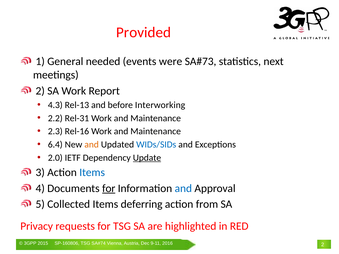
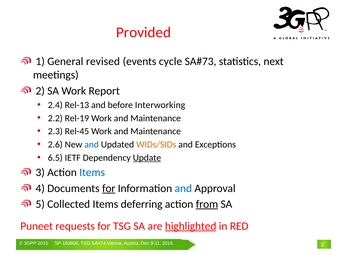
needed: needed -> revised (103, 62)
were: were -> cycle (171, 62)
4.3: 4.3 -> 2.4 (55, 105)
Rel-31: Rel-31 -> Rel-19 (77, 118)
Rel-16: Rel-16 -> Rel-45 (77, 131)
6.4: 6.4 -> 2.6 (55, 145)
and colour: orange -> blue (92, 145)
WIDs/SIDs colour: blue -> orange (156, 145)
2.0: 2.0 -> 6.5 (55, 158)
from underline: none -> present (207, 204)
Privacy: Privacy -> Puneet (37, 226)
highlighted underline: none -> present (191, 226)
